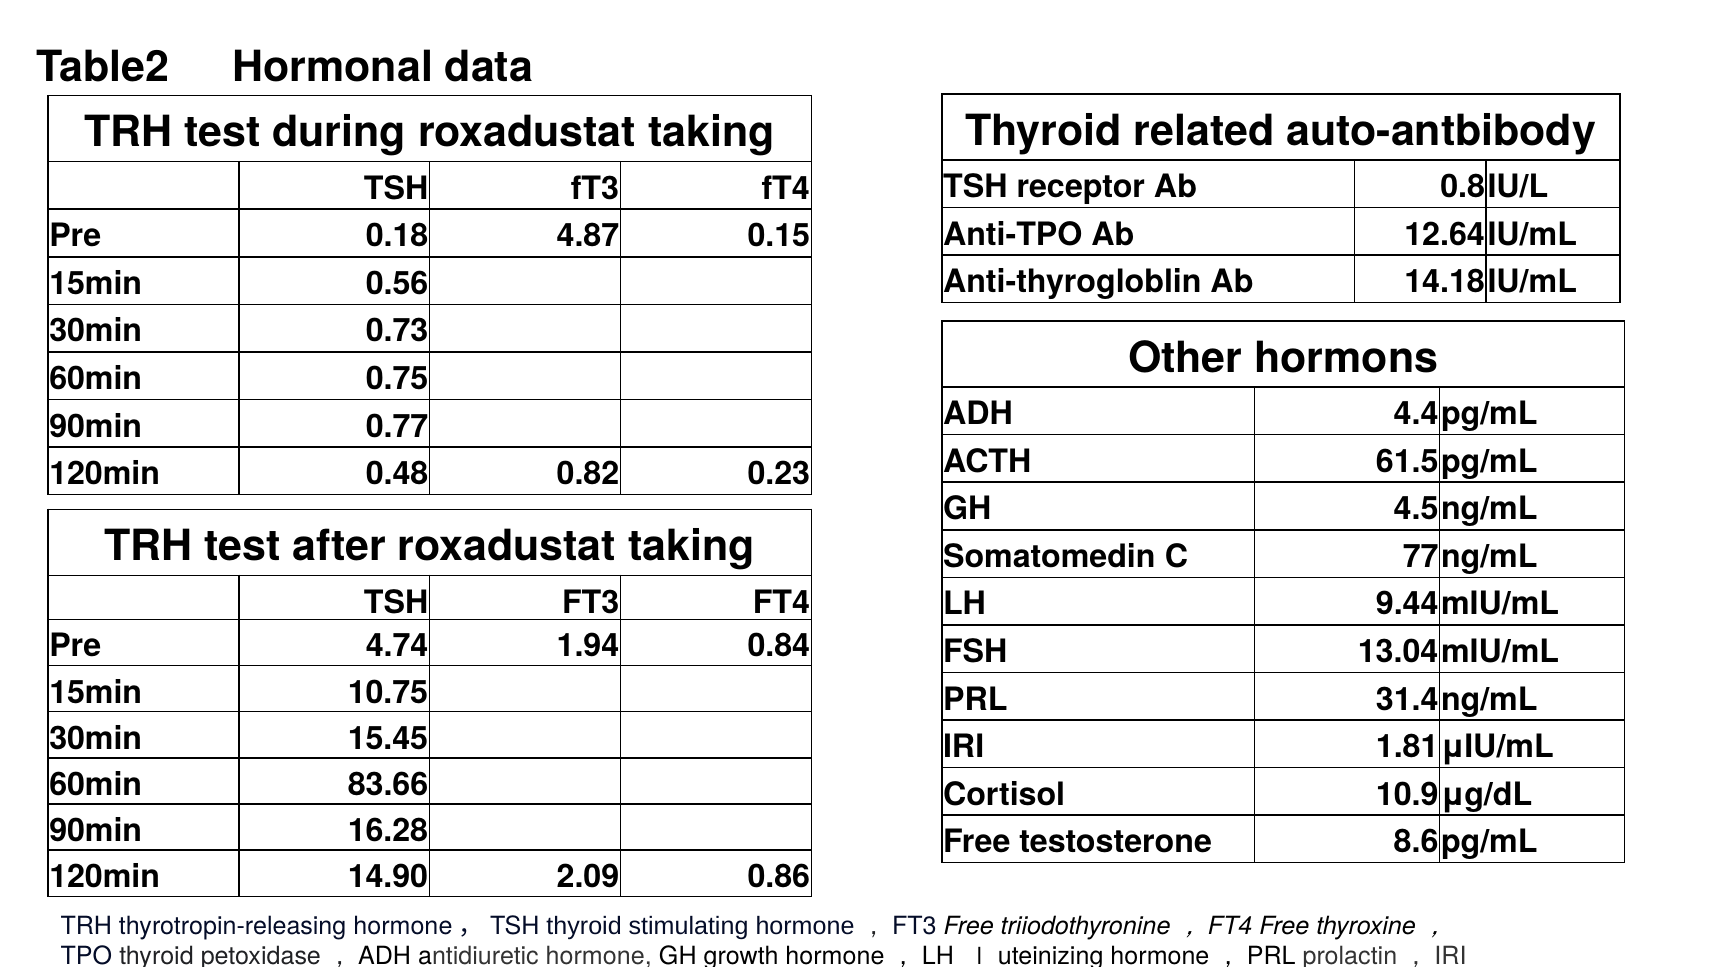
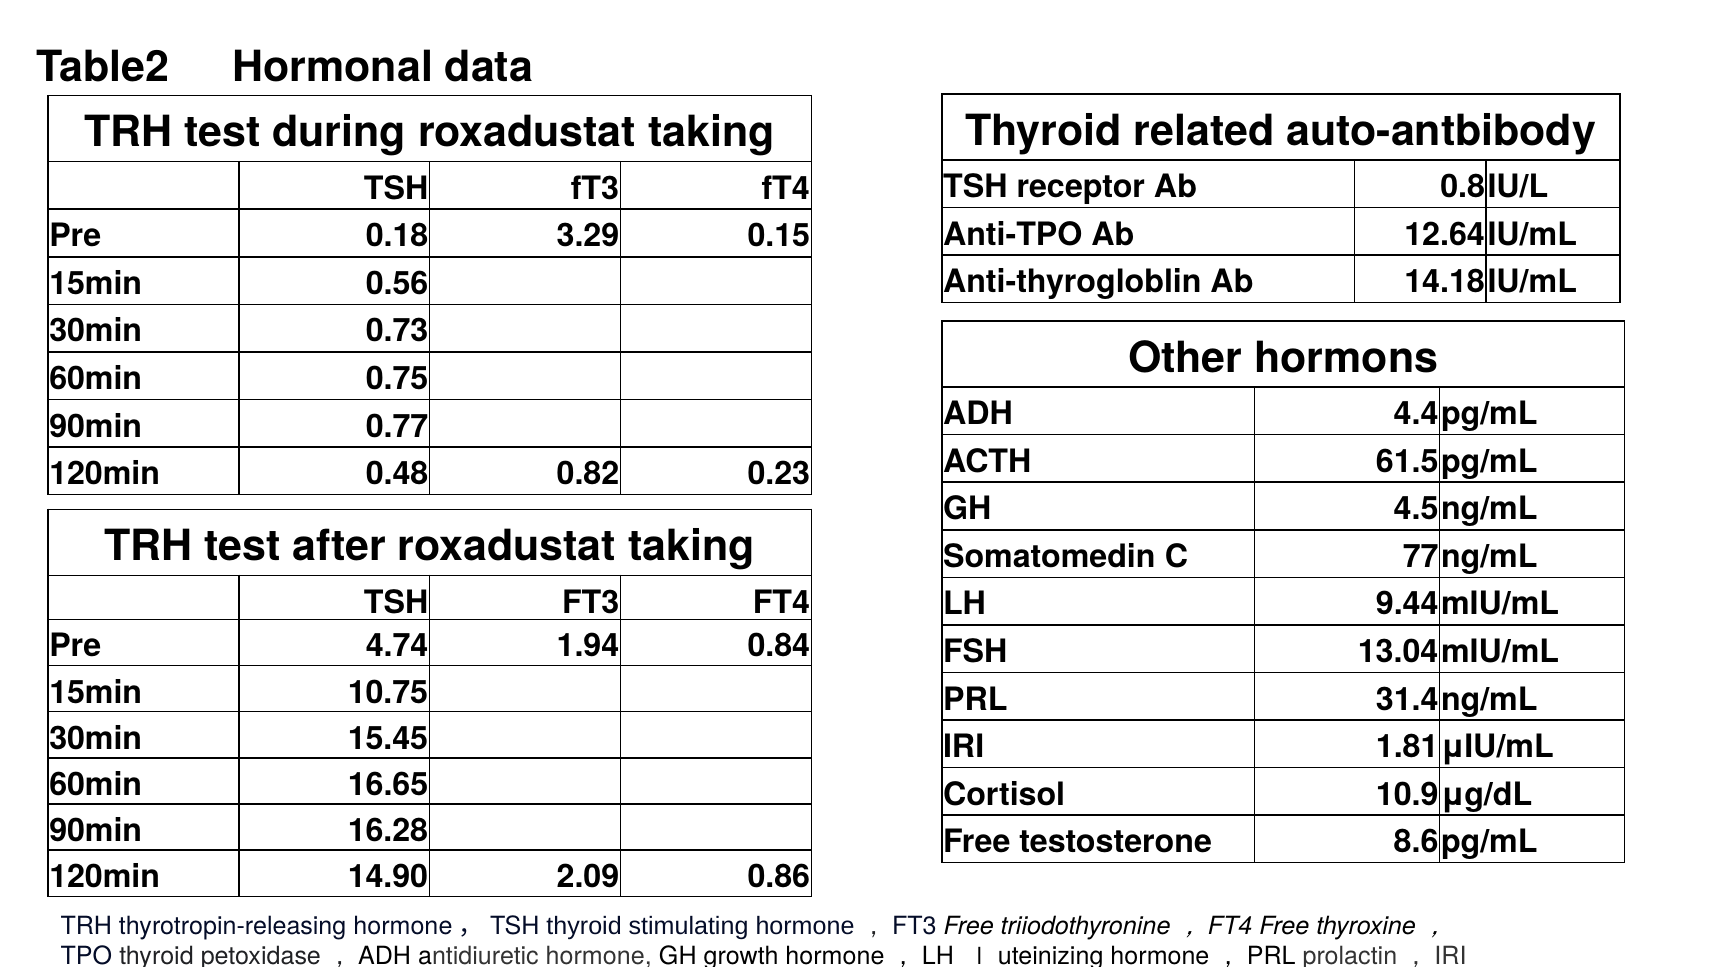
4.87: 4.87 -> 3.29 (588, 236)
83.66: 83.66 -> 16.65 (388, 784)
